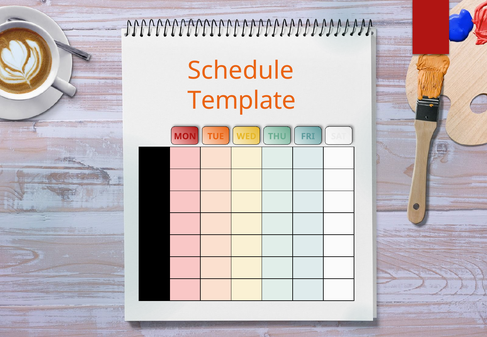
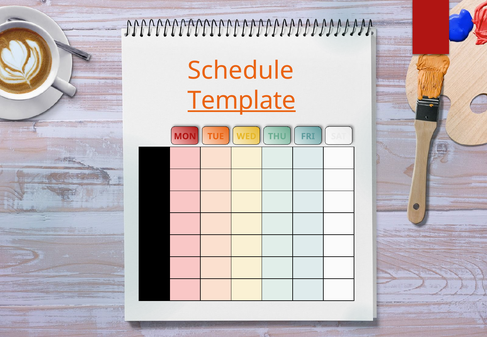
Template underline: none -> present (242, 101)
